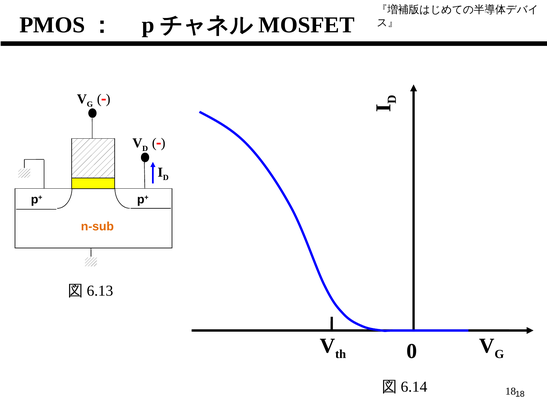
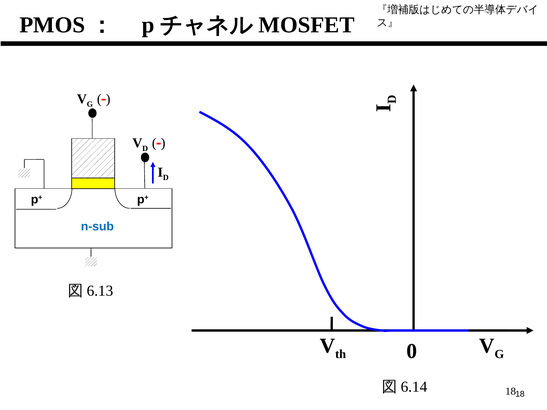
n-sub colour: orange -> blue (97, 227)
